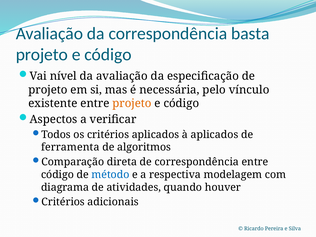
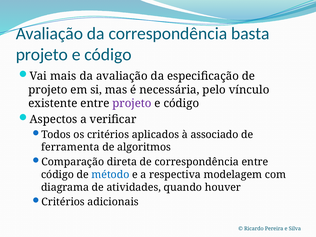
nível: nível -> mais (63, 76)
projeto colour: orange -> purple (132, 103)
à aplicados: aplicados -> associado (214, 135)
